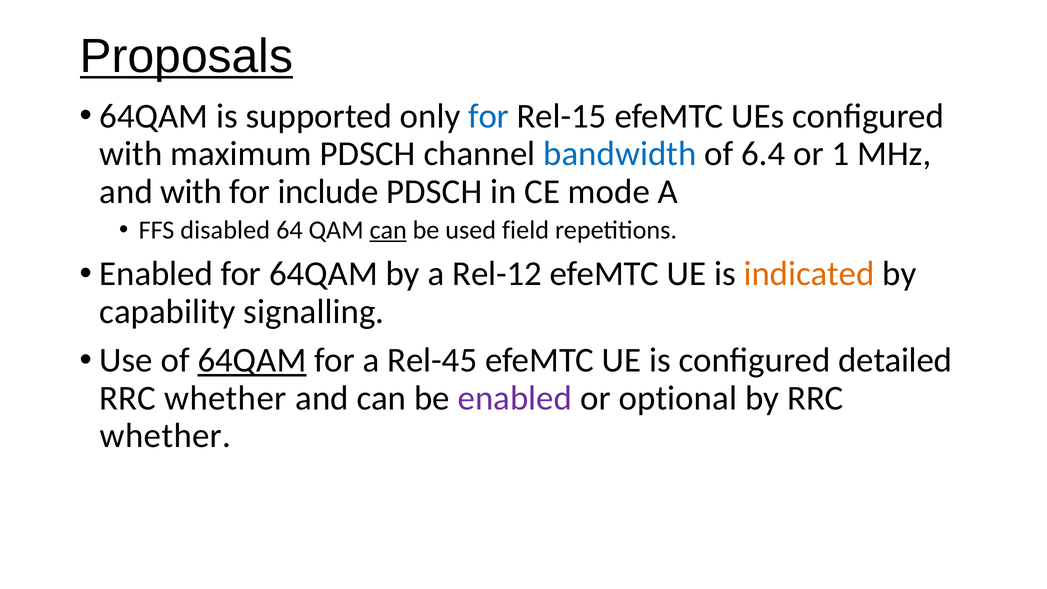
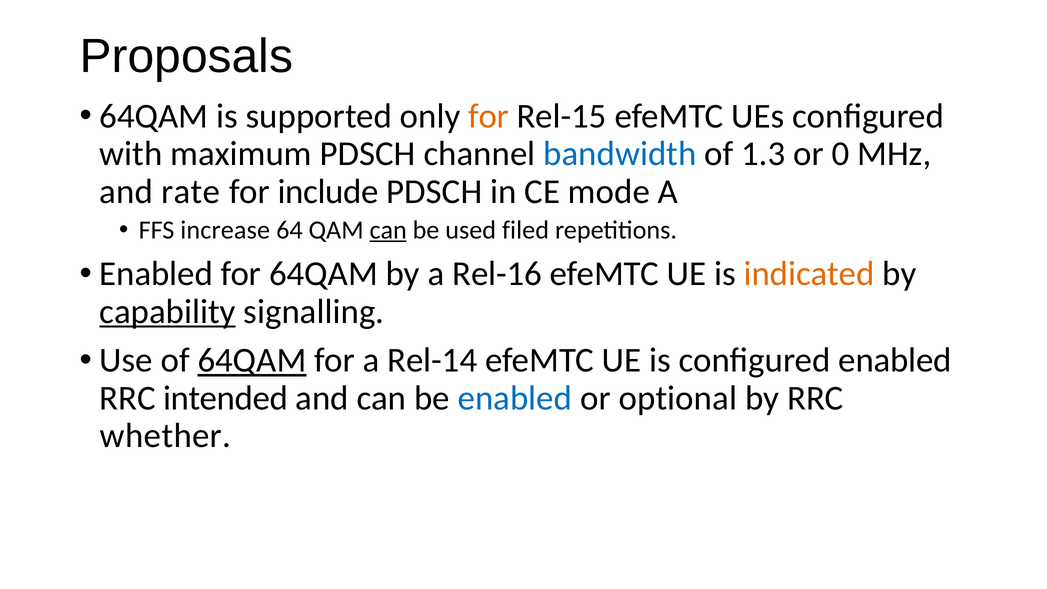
Proposals underline: present -> none (186, 57)
for colour: blue -> orange (489, 116)
6.4: 6.4 -> 1.3 (763, 154)
1: 1 -> 0 (841, 154)
and with: with -> rate (191, 192)
disabled: disabled -> increase (225, 230)
field: field -> filed (526, 230)
Rel-12: Rel-12 -> Rel-16 (497, 274)
capability underline: none -> present (168, 312)
Rel-45: Rel-45 -> Rel-14 (432, 360)
configured detailed: detailed -> enabled (895, 360)
whether: whether -> intended (226, 398)
enabled colour: purple -> blue (515, 398)
